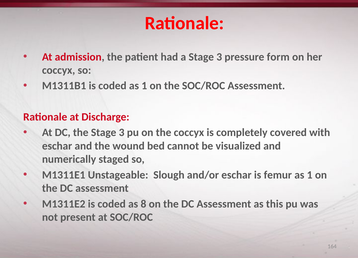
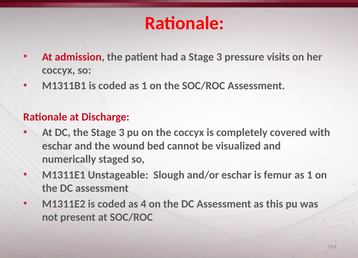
form: form -> visits (278, 57)
8: 8 -> 4 (143, 204)
